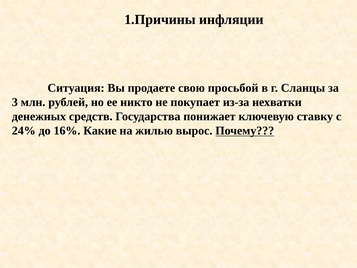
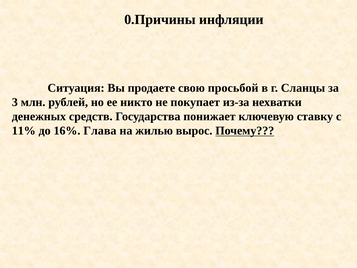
1.Причины: 1.Причины -> 0.Причины (160, 19)
24%: 24% -> 11% (24, 131)
Какие: Какие -> Глава (100, 131)
